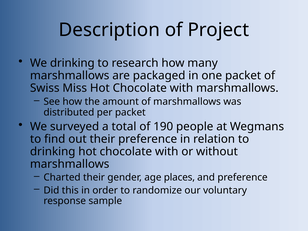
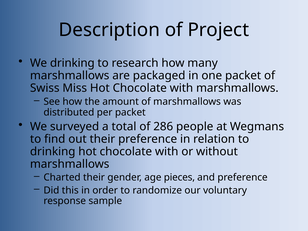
190: 190 -> 286 (163, 127)
places: places -> pieces (179, 177)
